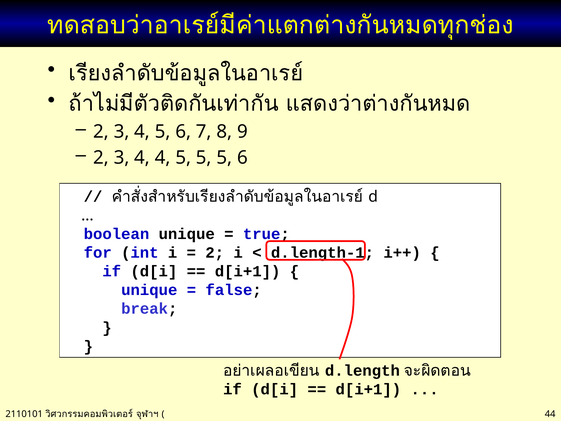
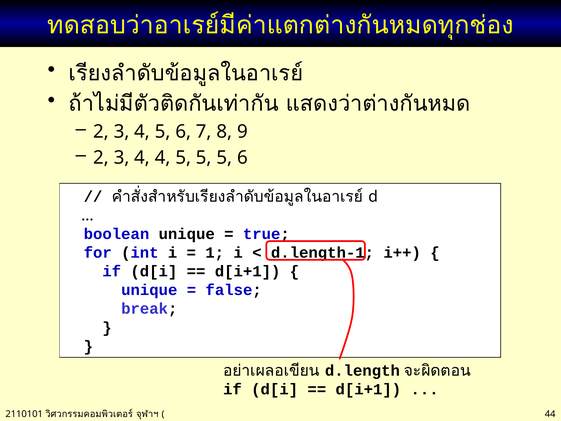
2: 2 -> 1 (215, 253)
